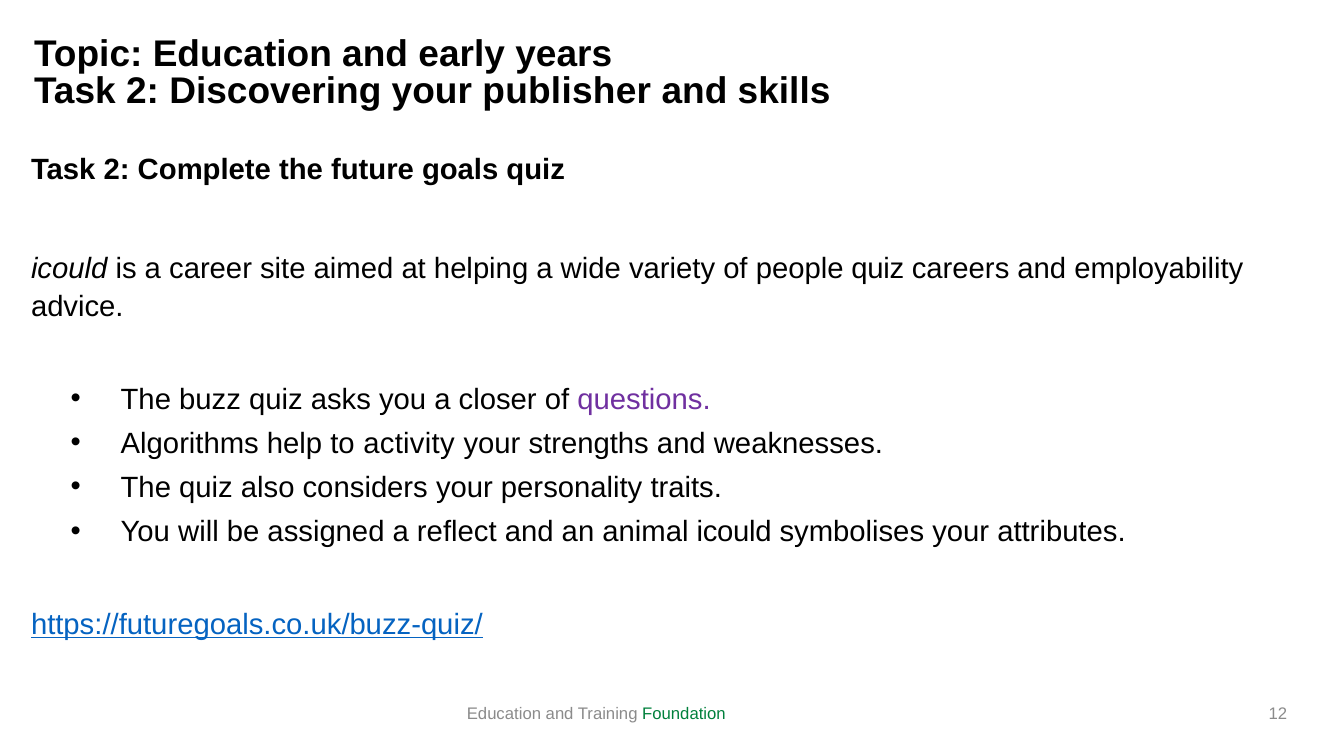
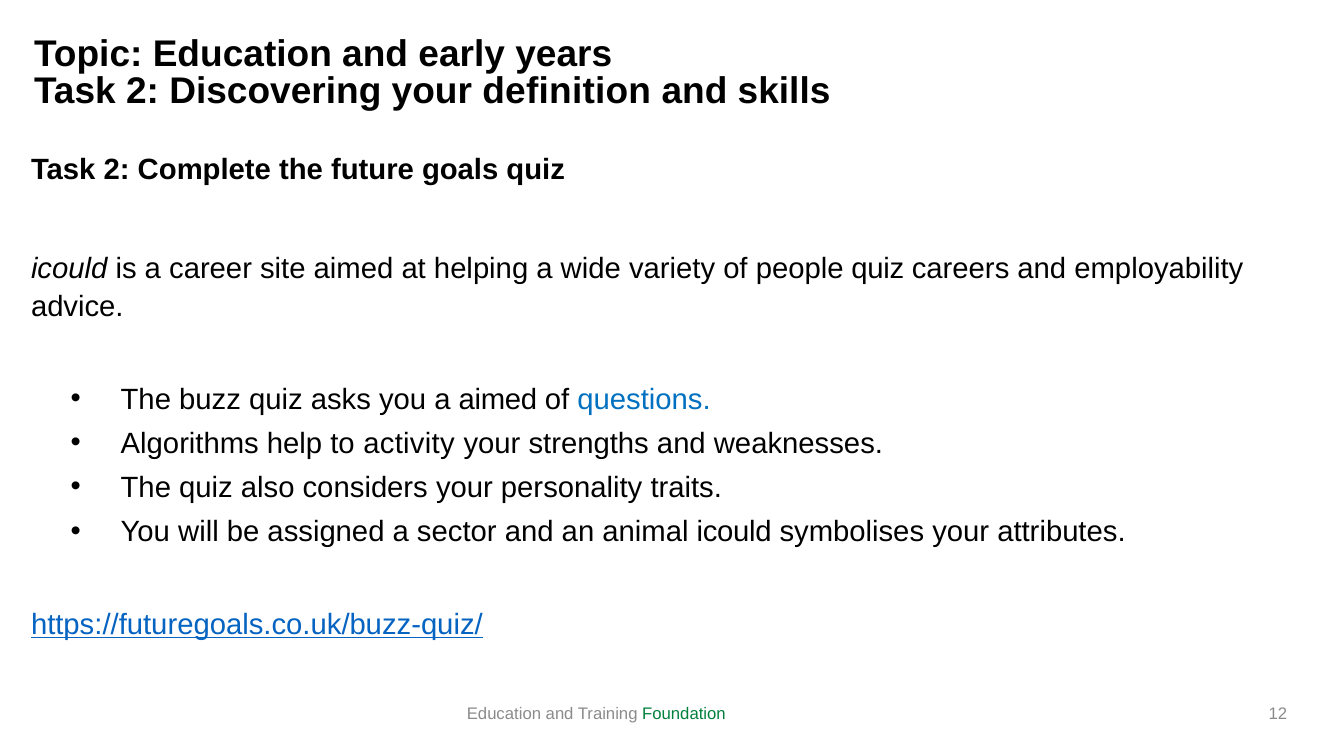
publisher: publisher -> definition (567, 91)
a closer: closer -> aimed (498, 399)
questions colour: purple -> blue (644, 399)
reflect: reflect -> sector (457, 532)
